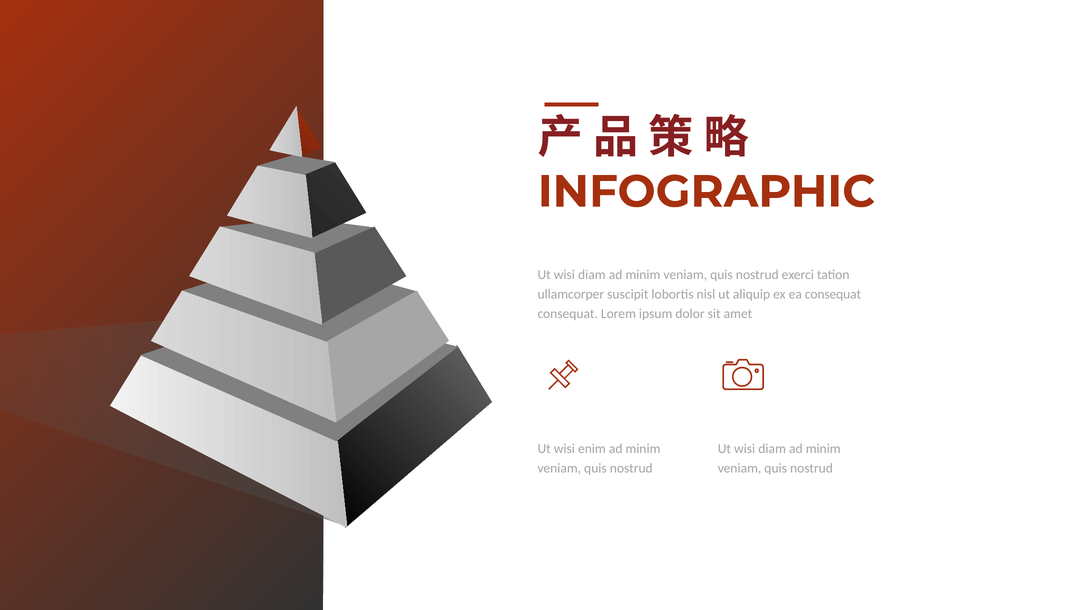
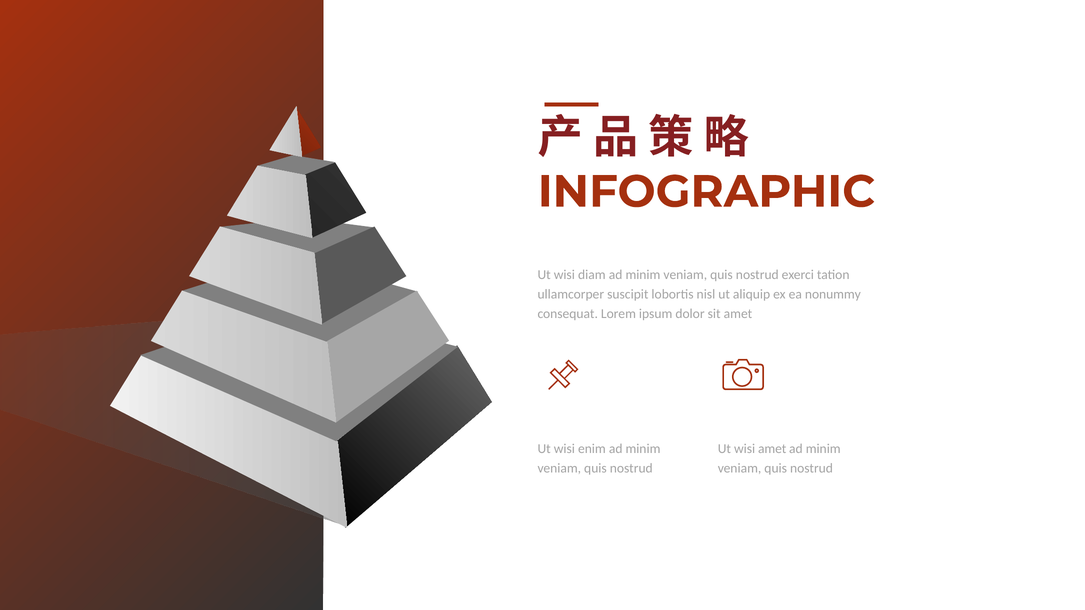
ea consequat: consequat -> nonummy (833, 294)
diam: diam -> amet (772, 449)
